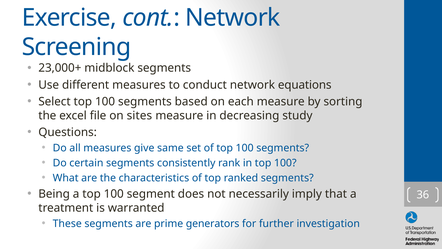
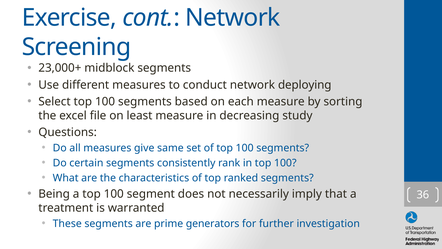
equations: equations -> deploying (305, 85)
sites: sites -> least (139, 115)
